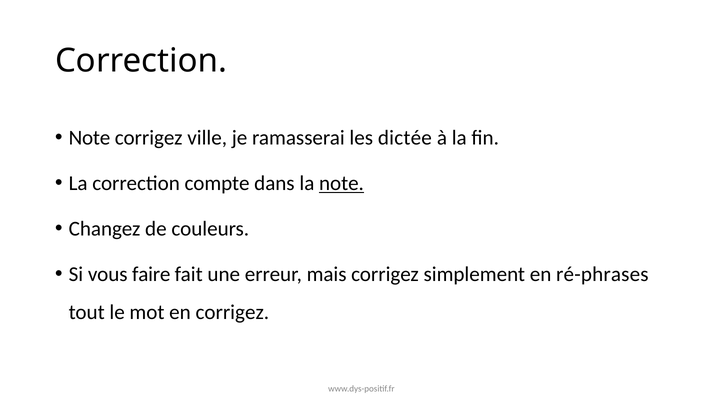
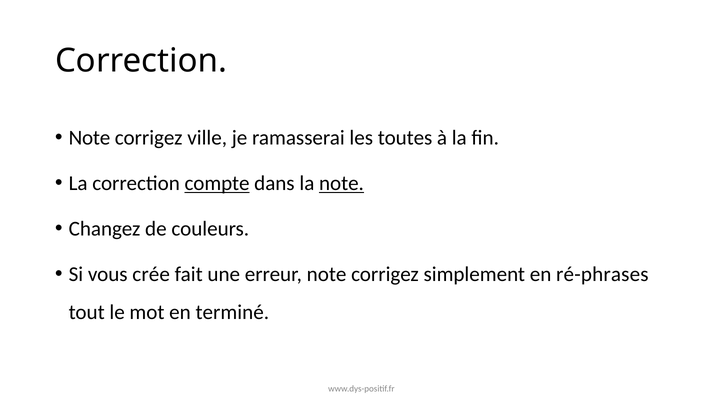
dictée: dictée -> toutes (405, 138)
compte underline: none -> present (217, 183)
faire: faire -> crée (151, 274)
erreur mais: mais -> note (327, 274)
en corrigez: corrigez -> terminé (232, 312)
